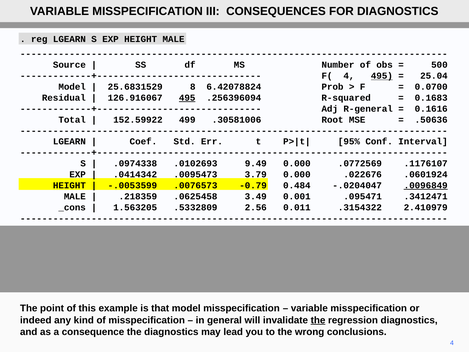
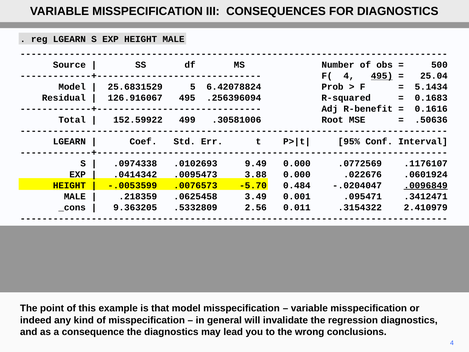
8: 8 -> 5 (193, 87)
0.0700: 0.0700 -> 5.1434 (431, 87)
495 underline: present -> none (187, 98)
R-general: R-general -> R-benefit (368, 109)
3.79: 3.79 -> 3.88 (256, 174)
-0.79: -0.79 -> -5.70 (253, 185)
1.563205: 1.563205 -> 9.363205 (135, 207)
the underline: present -> none (318, 320)
